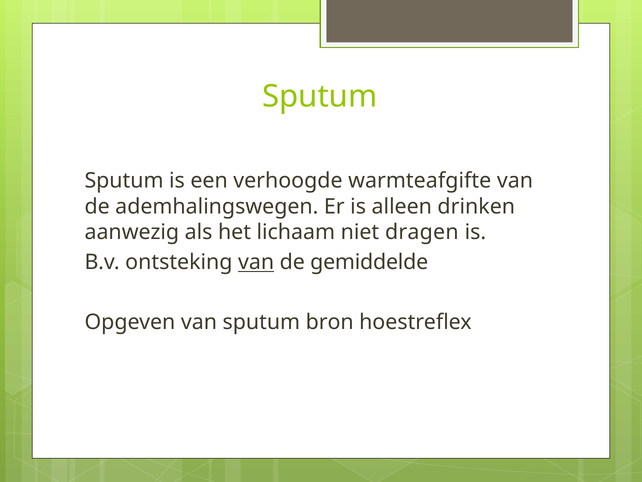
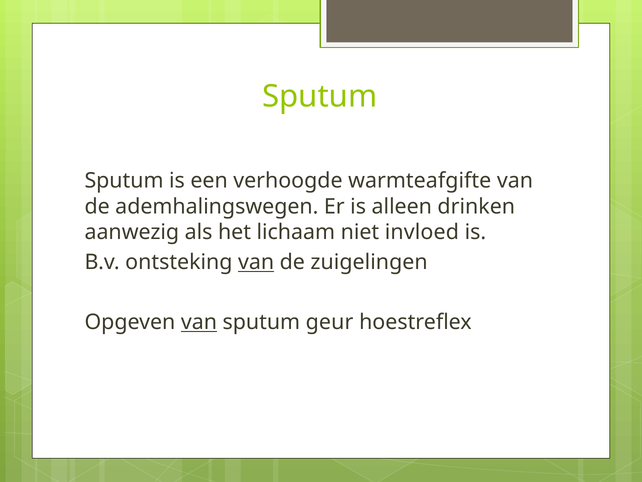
dragen: dragen -> invloed (422, 232)
gemiddelde: gemiddelde -> zuigelingen (369, 262)
van underline: none -> present (199, 322)
bron: bron -> geur (330, 322)
